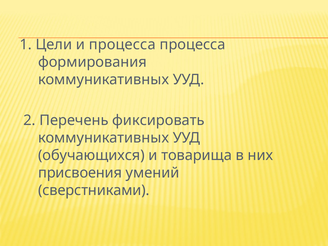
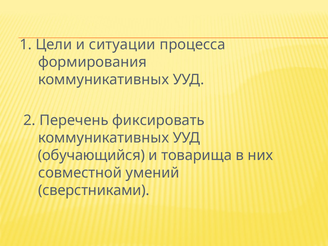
и процесса: процесса -> ситуации (122, 45)
обучающихся: обучающихся -> обучающийся (91, 155)
присвоения: присвоения -> совместной (80, 173)
